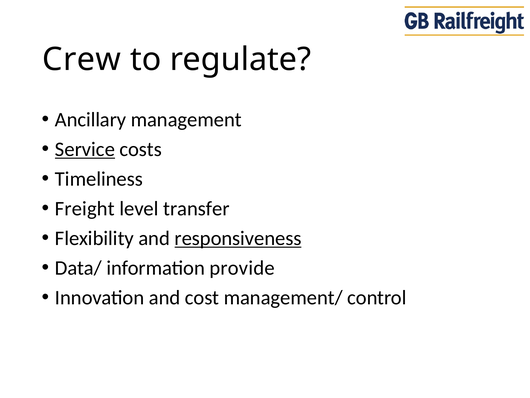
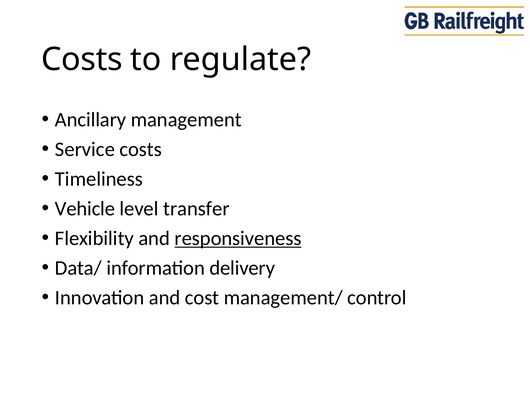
Crew: Crew -> Costs (82, 59)
Service underline: present -> none (85, 149)
Freight: Freight -> Vehicle (85, 208)
provide: provide -> delivery (242, 268)
